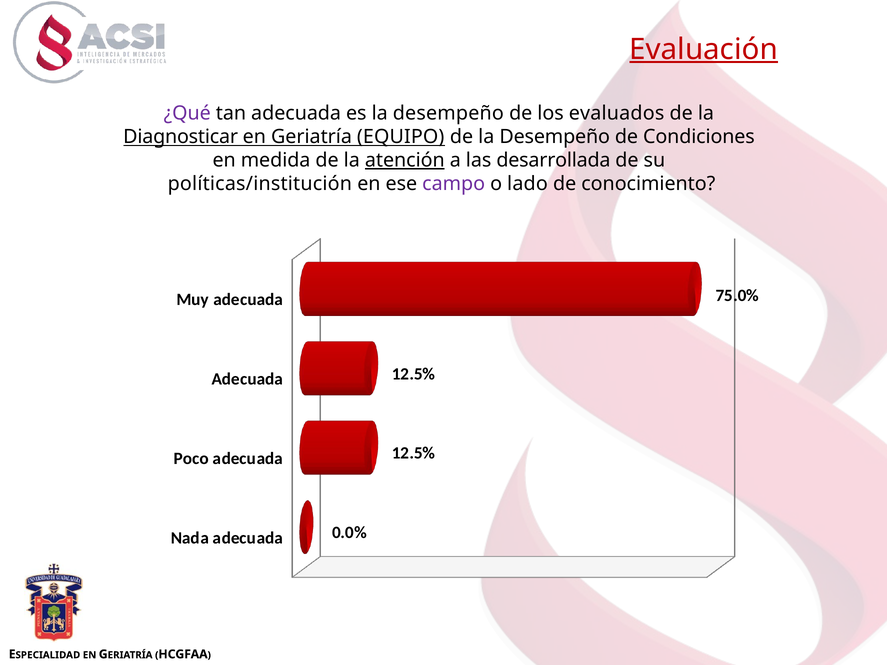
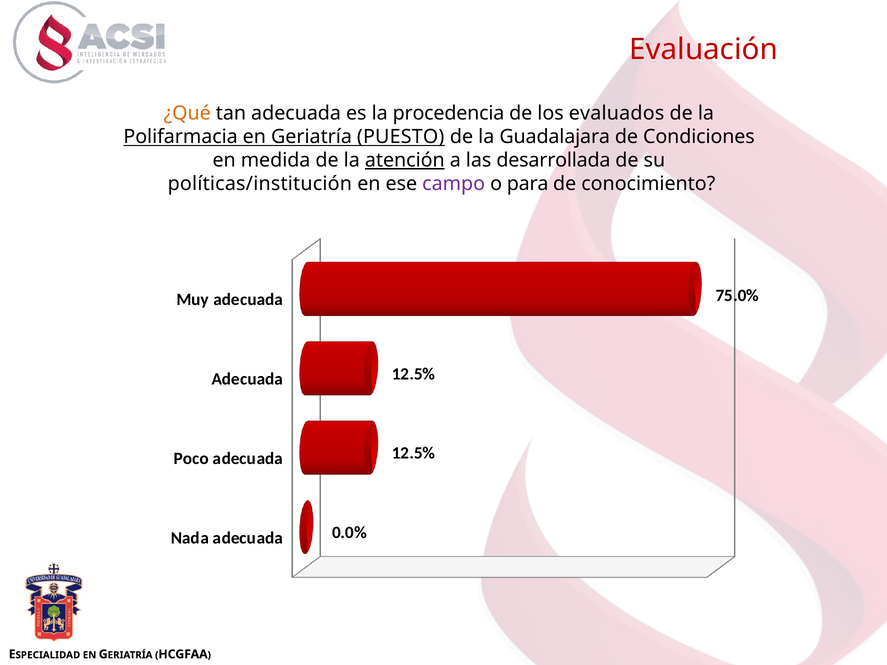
Evaluación underline: present -> none (704, 49)
¿Qué colour: purple -> orange (187, 113)
es la desempeño: desempeño -> procedencia (449, 113)
Diagnosticar: Diagnosticar -> Polifarmacia (181, 137)
EQUIPO: EQUIPO -> PUESTO (401, 137)
de la Desempeño: Desempeño -> Guadalajara (555, 137)
lado: lado -> para (528, 184)
